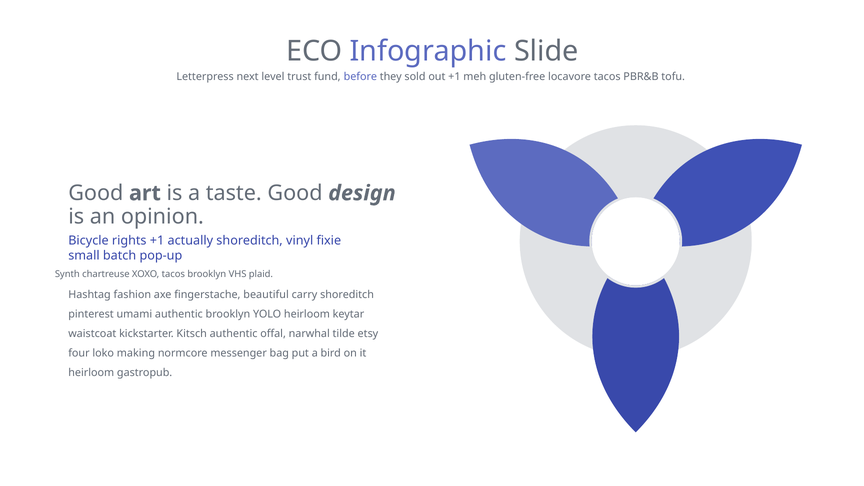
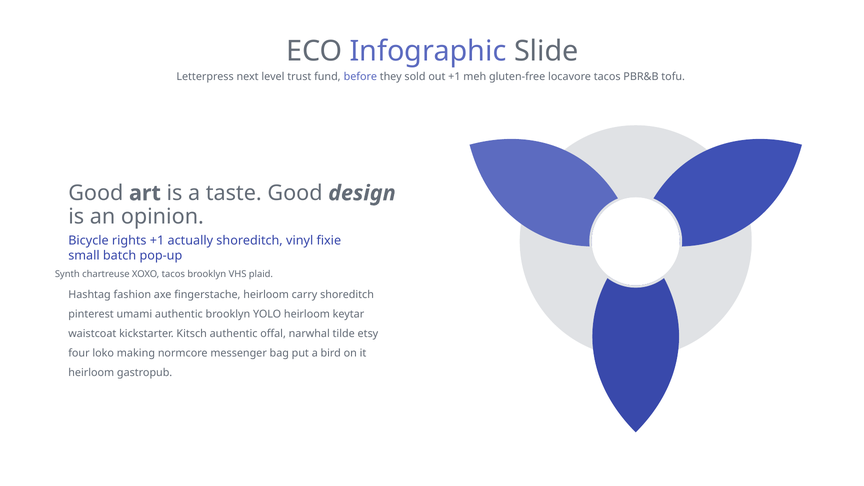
fingerstache beautiful: beautiful -> heirloom (266, 295)
